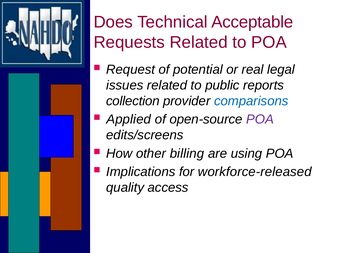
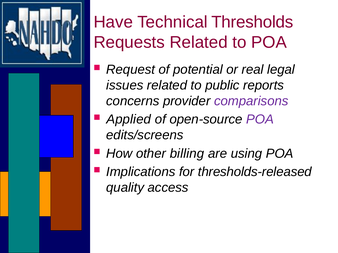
Does: Does -> Have (113, 22)
Acceptable: Acceptable -> Thresholds (252, 22)
collection: collection -> concerns (133, 101)
comparisons colour: blue -> purple (251, 101)
workforce-released: workforce-released -> thresholds-released (255, 172)
